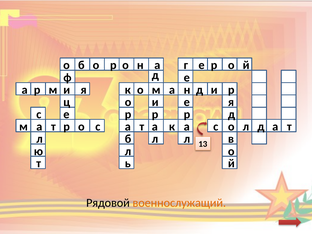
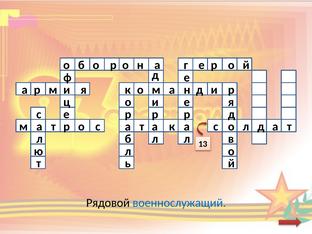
военнослужащий colour: orange -> blue (179, 203)
